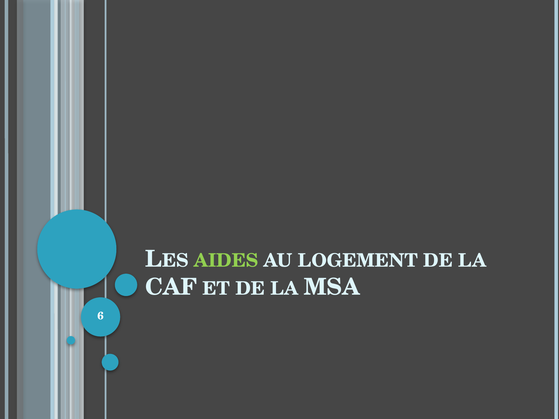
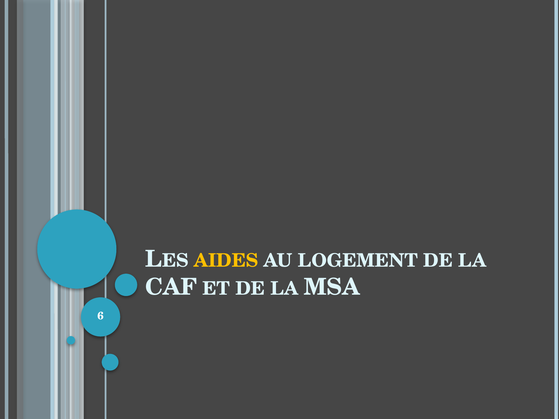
AIDES colour: light green -> yellow (226, 261)
